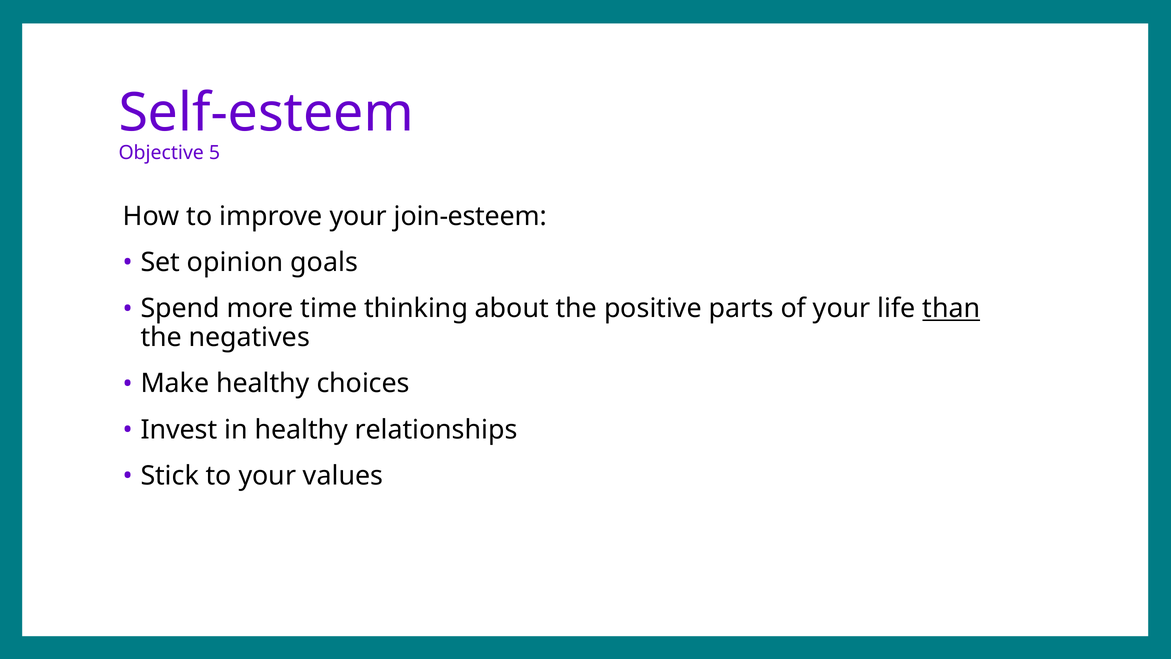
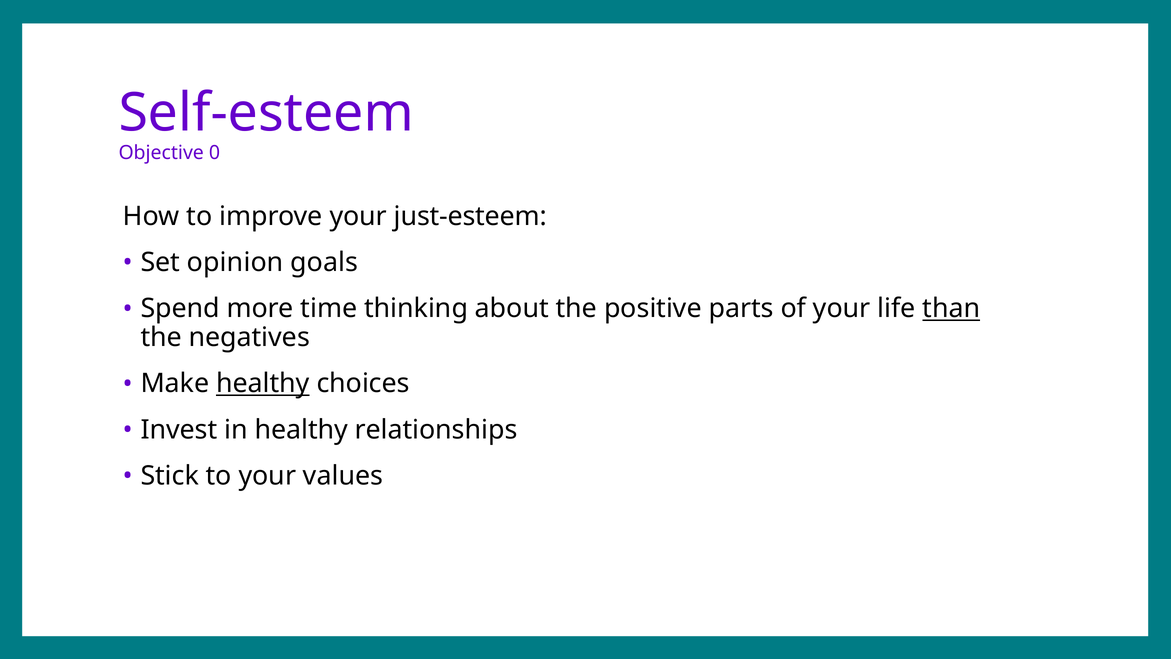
5: 5 -> 0 (214, 153)
join-esteem: join-esteem -> just-esteem (470, 216)
healthy underline: none -> present (263, 383)
